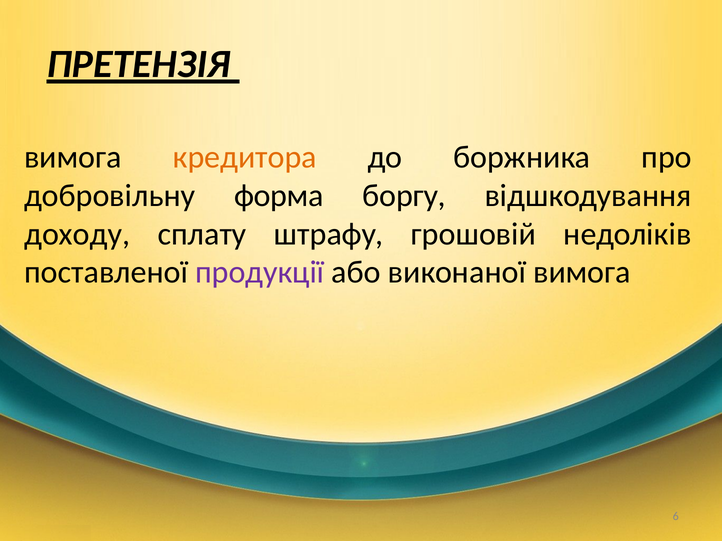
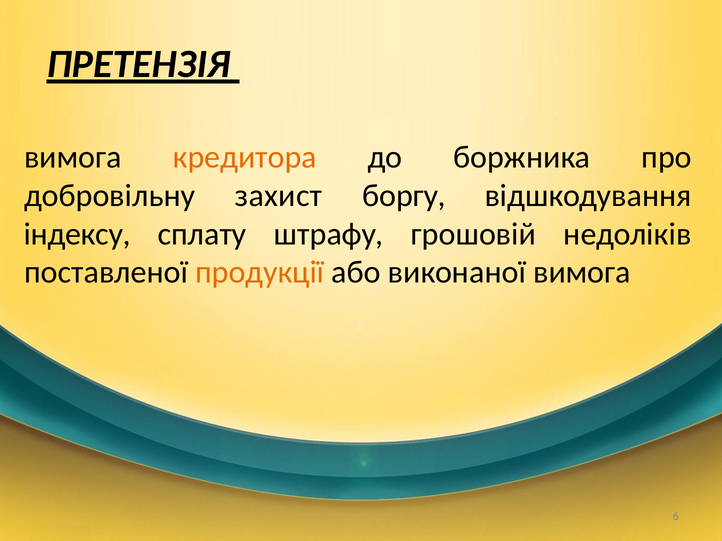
форма: форма -> захист (279, 196)
доходу: доходу -> індексу (77, 234)
продукції colour: purple -> orange (260, 273)
